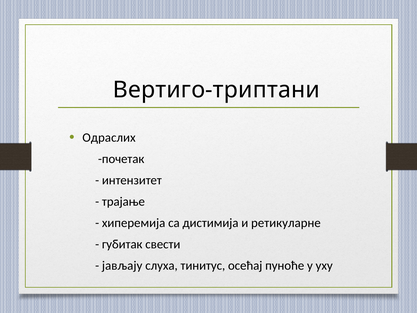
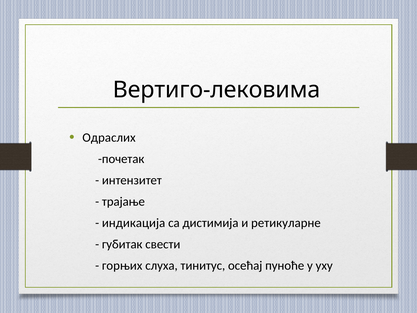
Вертиго-триптани: Вертиго-триптани -> Вертиго-лековима (217, 90)
хиперемија: хиперемија -> индикација (134, 223)
jaвљaју: jaвљaју -> горњих (122, 265)
